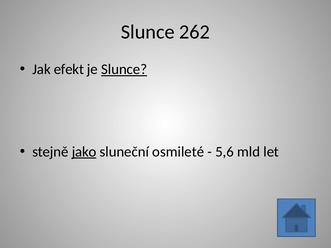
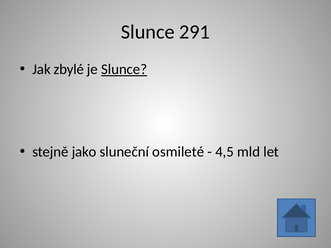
262: 262 -> 291 (195, 32)
efekt: efekt -> zbylé (69, 69)
jako underline: present -> none (84, 152)
5,6: 5,6 -> 4,5 (225, 152)
